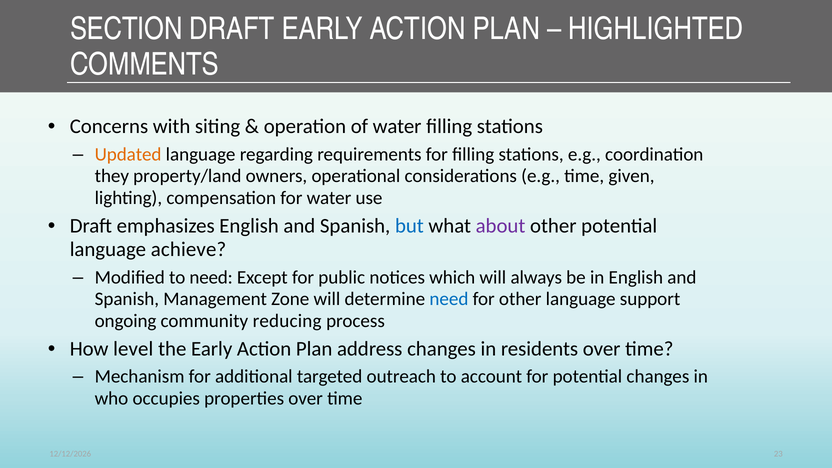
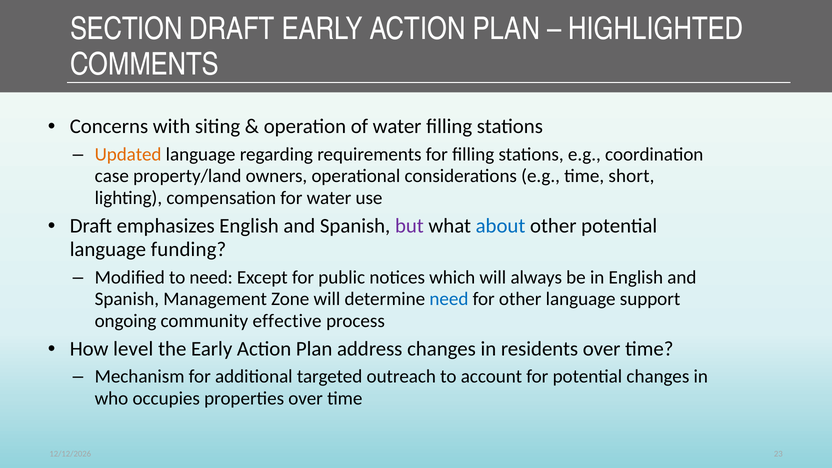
they: they -> case (112, 176)
given: given -> short (631, 176)
but colour: blue -> purple (409, 226)
about colour: purple -> blue (500, 226)
achieve: achieve -> funding (189, 250)
reducing: reducing -> effective (287, 321)
